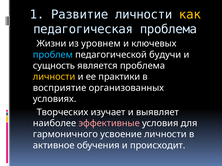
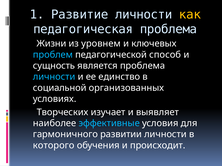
будучи: будучи -> способ (165, 55)
личности colour: yellow -> light blue (54, 77)
практики: практики -> единство (119, 77)
восприятие: восприятие -> социальной (60, 88)
эффективные colour: pink -> light blue (109, 124)
усвоение: усвоение -> развитии (121, 135)
активное: активное -> которого (54, 146)
